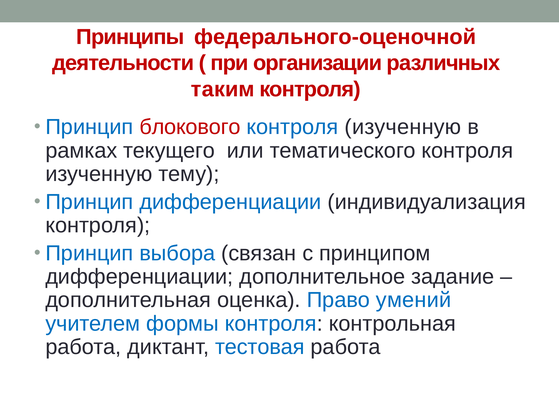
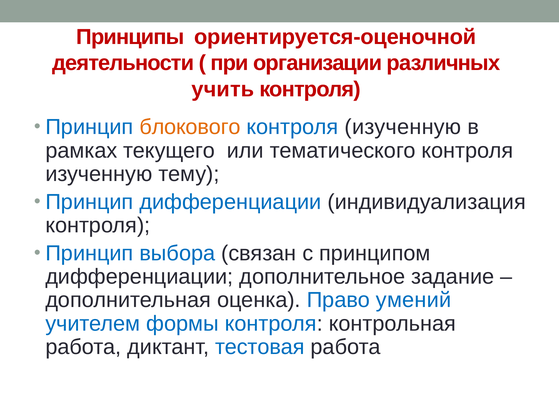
федерального-оценочной: федерального-оценочной -> ориентируется-оценочной (335, 37)
таким: таким -> учить (223, 89)
блокового colour: red -> orange (190, 127)
